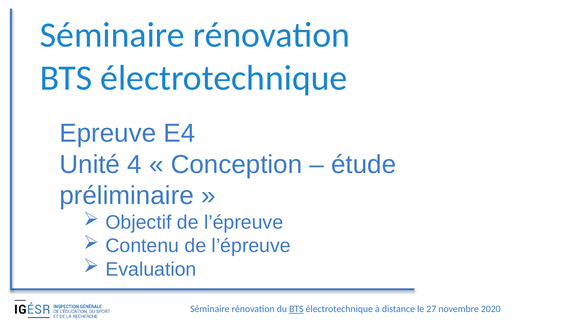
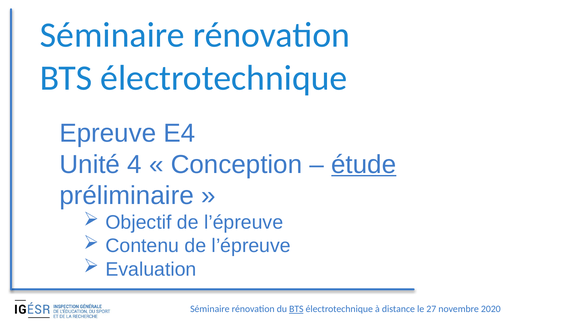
étude underline: none -> present (364, 164)
